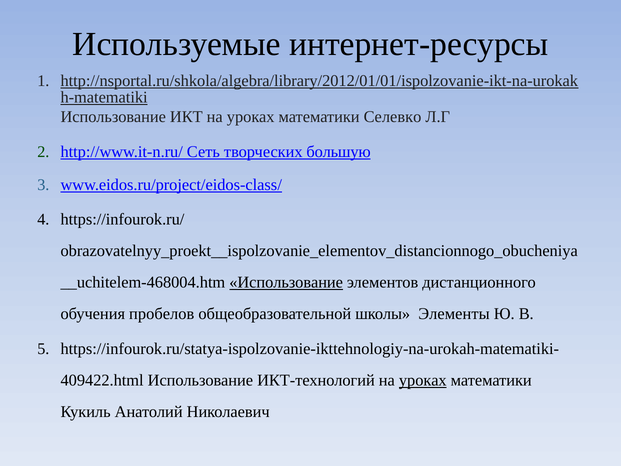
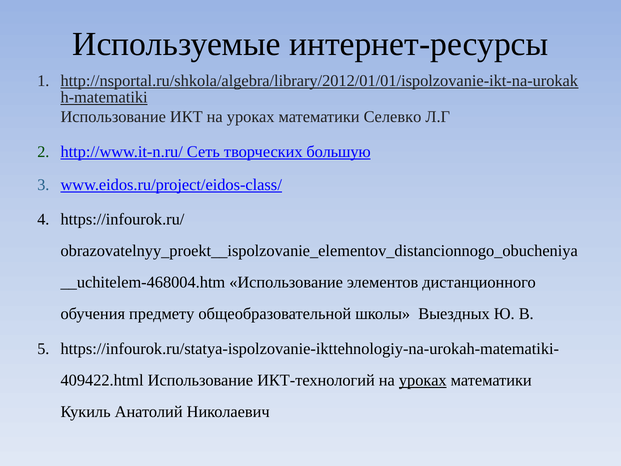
Использование underline: present -> none (286, 282)
пробелов: пробелов -> предмету (162, 314)
Элементы: Элементы -> Выездных (454, 314)
